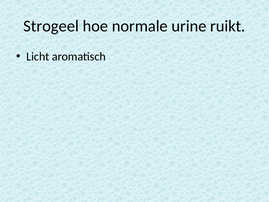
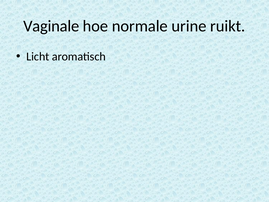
Strogeel: Strogeel -> Vaginale (51, 26)
